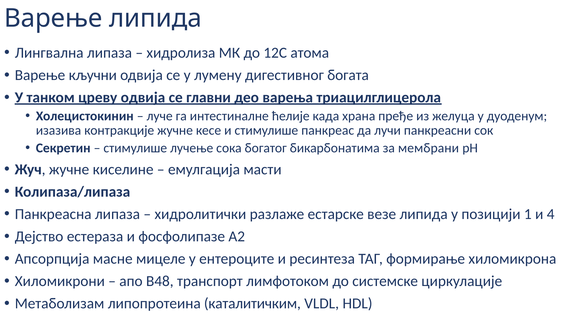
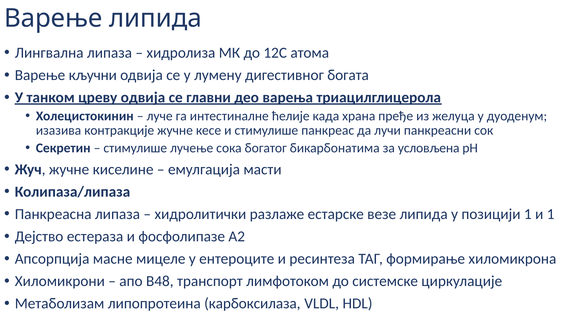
мембрани: мембрани -> условљена (429, 148)
и 4: 4 -> 1 (551, 214)
каталитичким: каталитичким -> карбоксилаза (252, 303)
